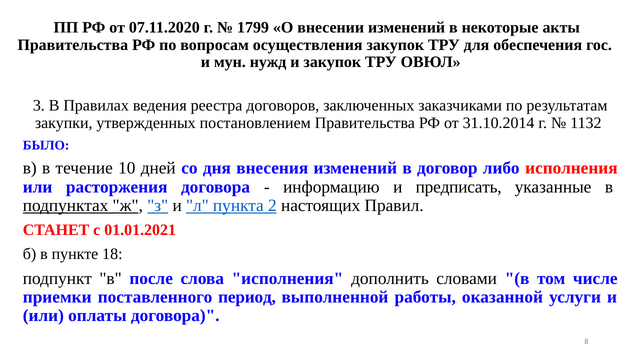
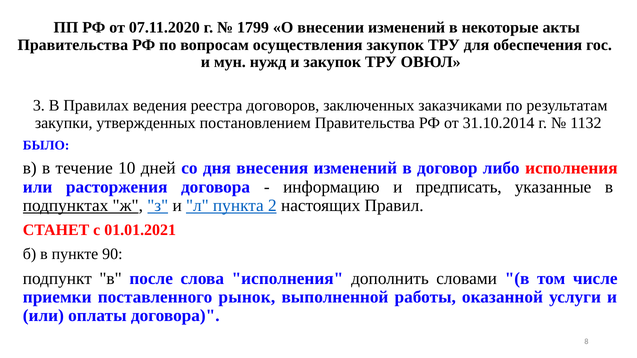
18: 18 -> 90 (112, 254)
период: период -> рынок (247, 297)
